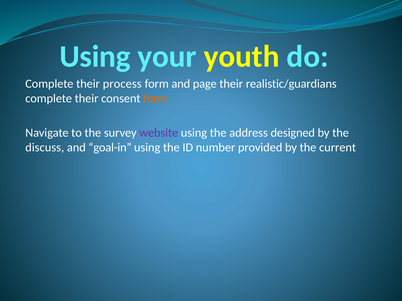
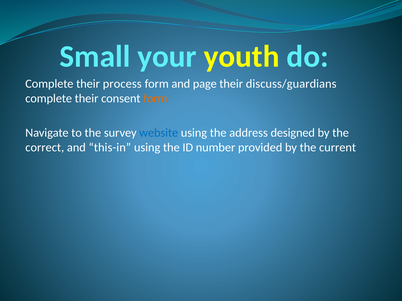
Using: Using -> Small (95, 57)
realistic/guardians: realistic/guardians -> discuss/guardians (291, 84)
website colour: purple -> blue (159, 133)
discuss: discuss -> correct (45, 148)
goal-in: goal-in -> this-in (110, 148)
